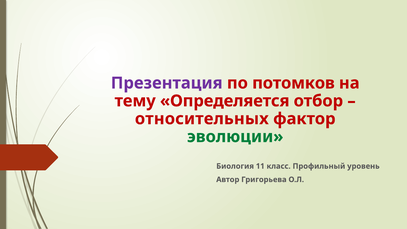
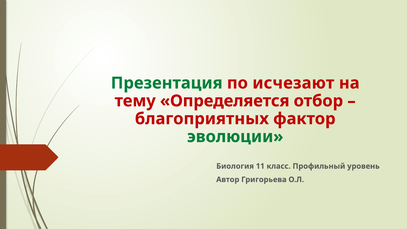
Презентация colour: purple -> green (167, 83)
потомков: потомков -> исчезают (293, 83)
относительных: относительных -> благоприятных (202, 119)
